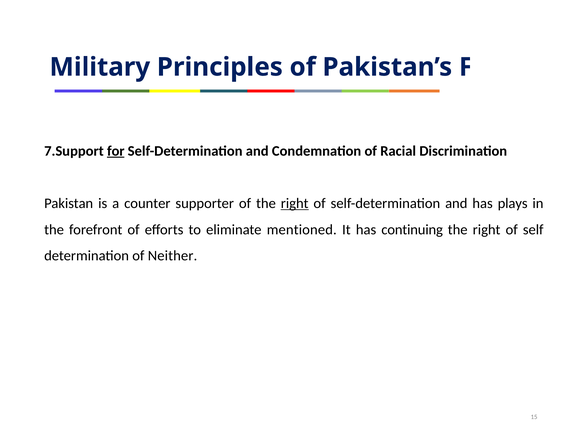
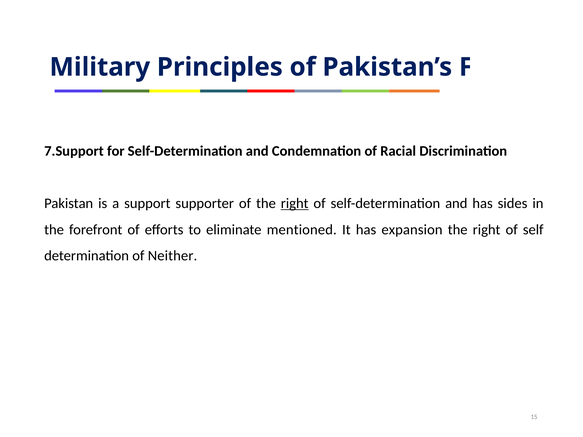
for underline: present -> none (116, 151)
counter: counter -> support (147, 203)
plays: plays -> sides (513, 203)
continuing: continuing -> expansion (412, 230)
